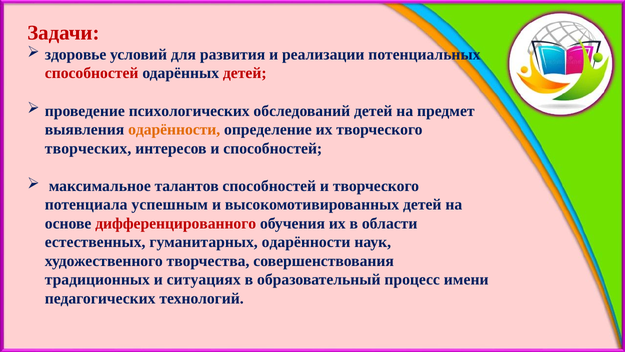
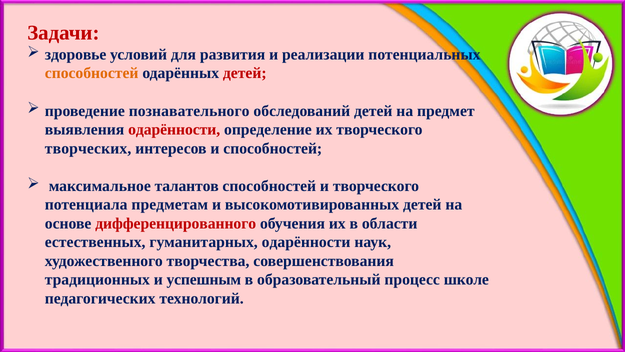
способностей colour: red -> orange (92, 73)
психологических: психологических -> познавательного (189, 111)
одарённости colour: orange -> red (174, 129)
успешным: успешным -> предметам (170, 204)
ситуациях: ситуациях -> успешным (204, 279)
имени: имени -> школе (466, 279)
